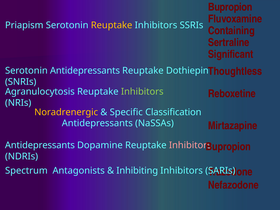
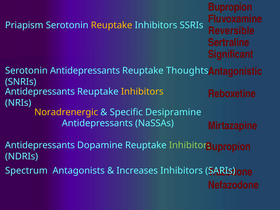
Containing: Containing -> Reversible (231, 31)
Thoughtless: Thoughtless -> Antagonistic (235, 71)
Dothiepin: Dothiepin -> Thoughts (187, 71)
Agranulocytosis: Agranulocytosis -> Antidepressants (40, 92)
Inhibitors colour: light green -> yellow (142, 92)
Classification: Classification -> Desipramine (173, 112)
Inhibitors colour: pink -> light green (190, 145)
Inhibiting: Inhibiting -> Increases (137, 171)
